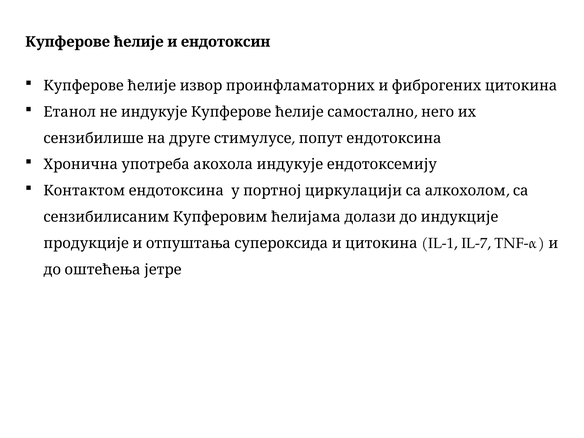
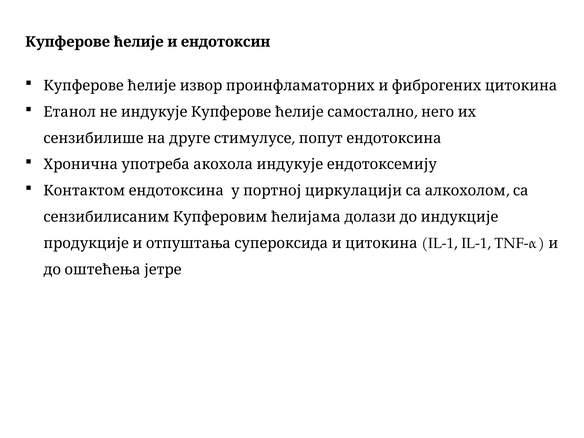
IL-1 IL-7: IL-7 -> IL-1 (476, 243)
